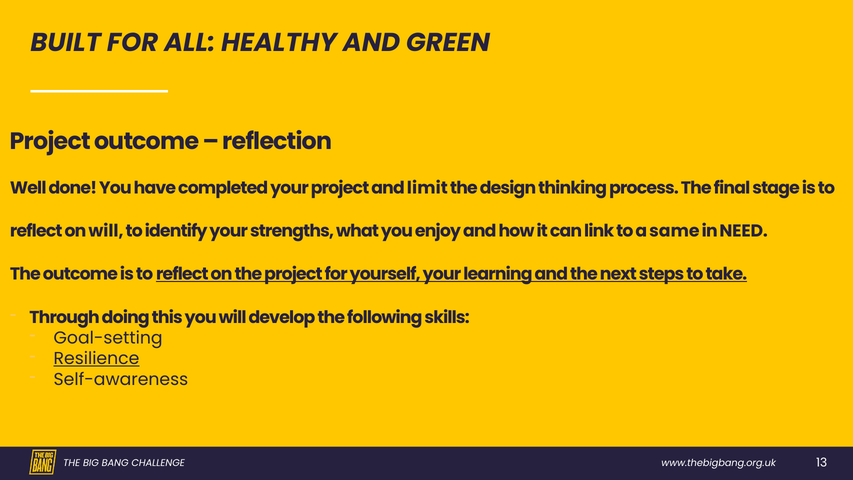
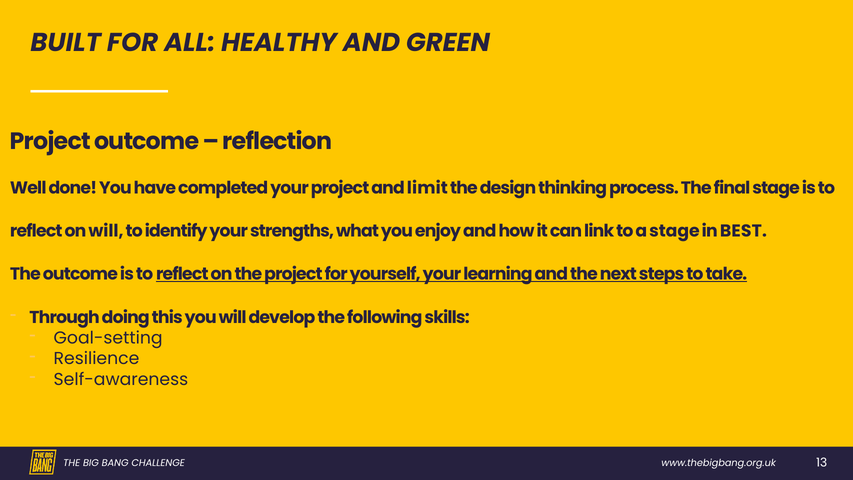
a same: same -> stage (674, 231)
NEED: NEED -> BEST (743, 231)
Resilience underline: present -> none (96, 359)
